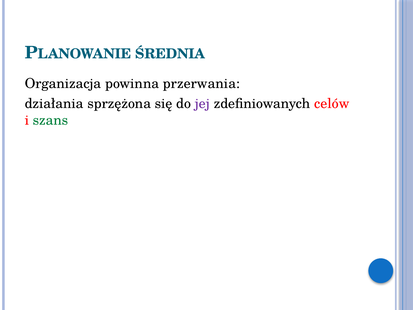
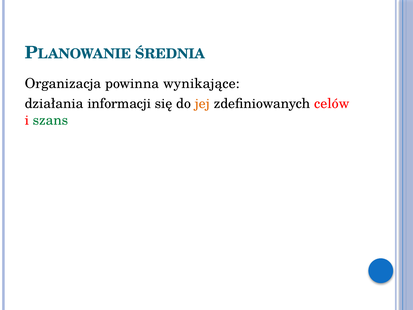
przerwania: przerwania -> wynikające (201, 84)
sprzężona: sprzężona -> informacji (119, 104)
jej colour: purple -> orange (202, 104)
